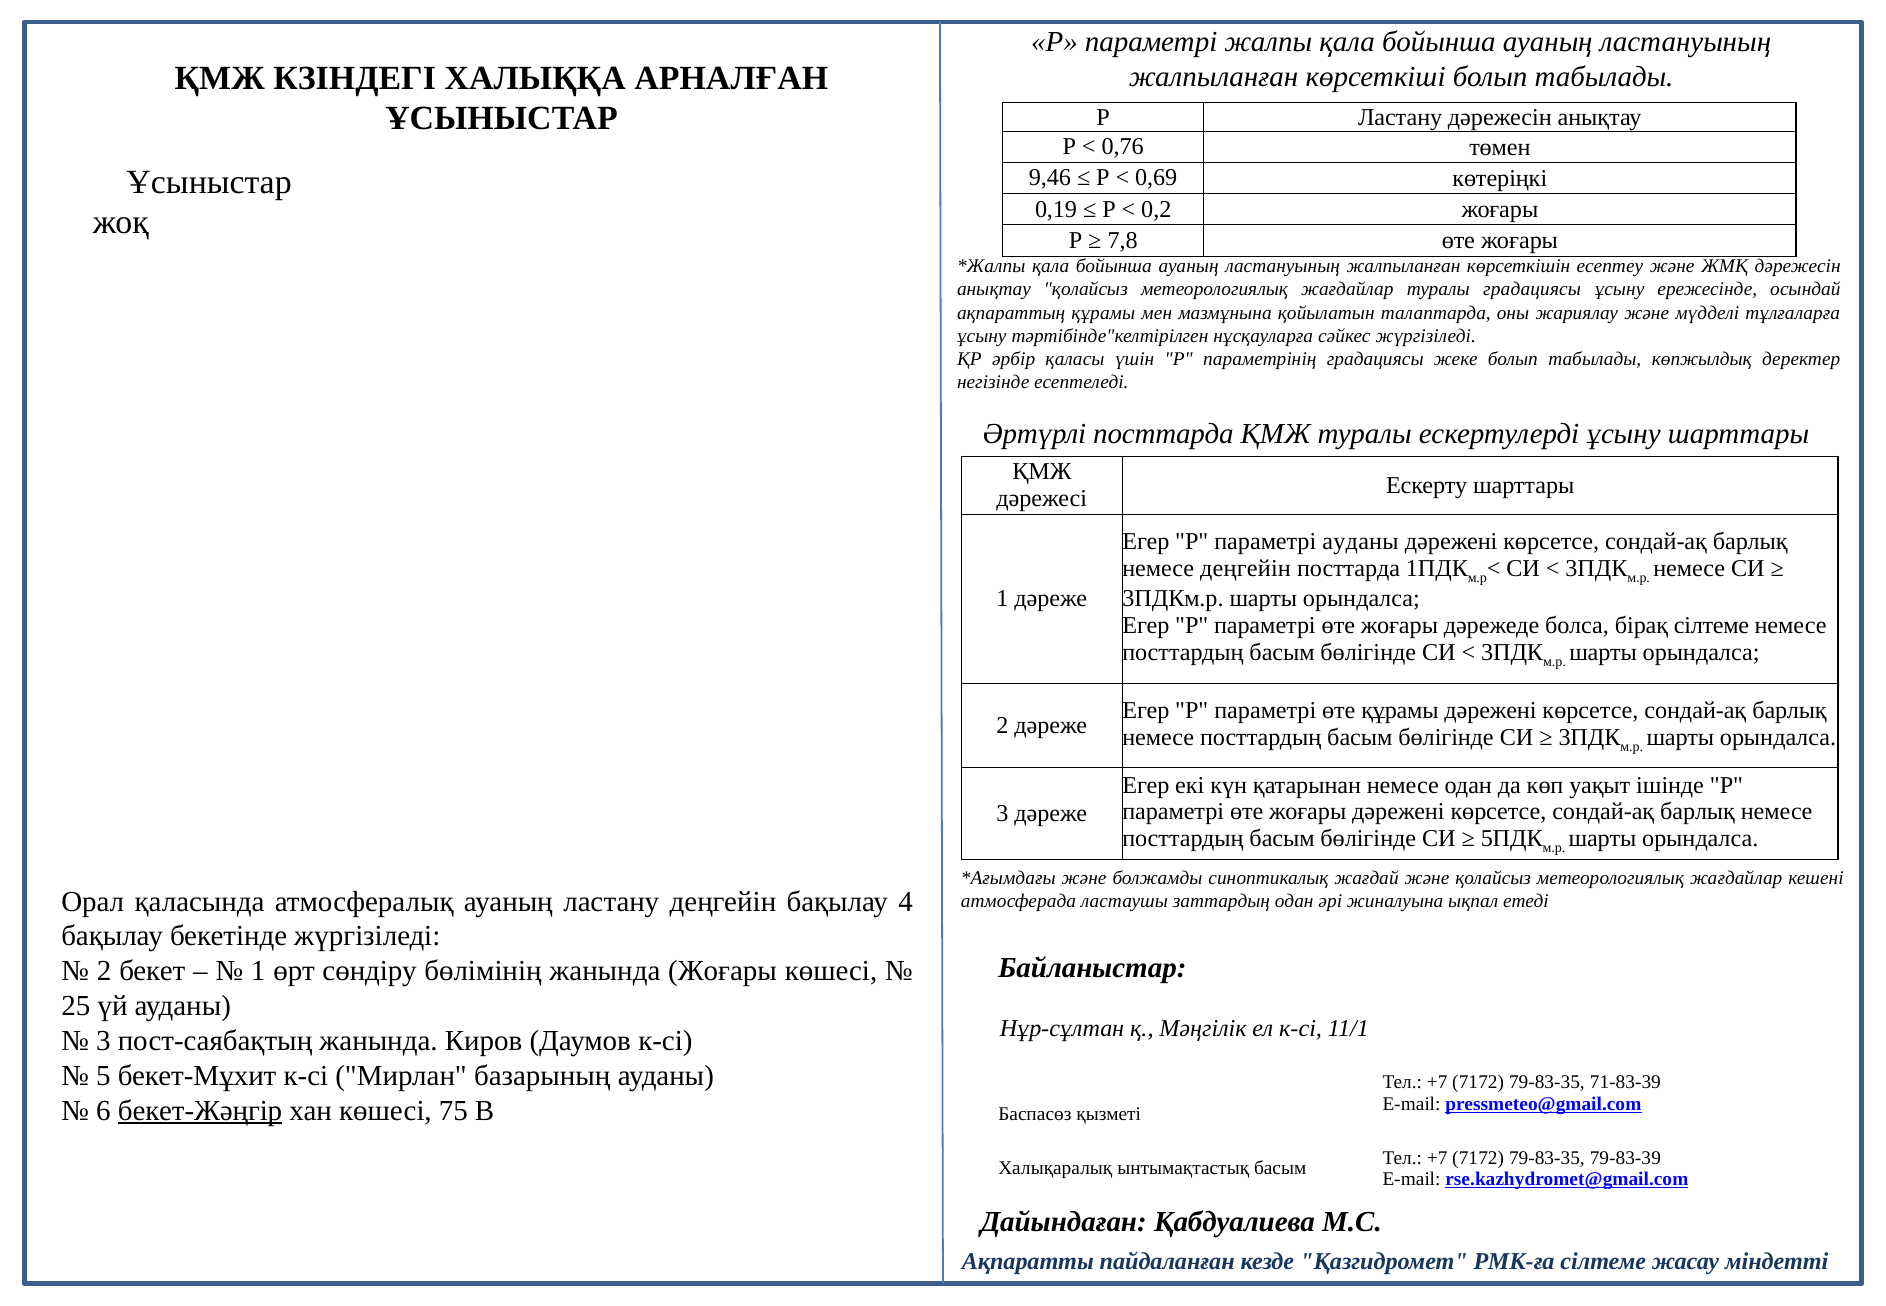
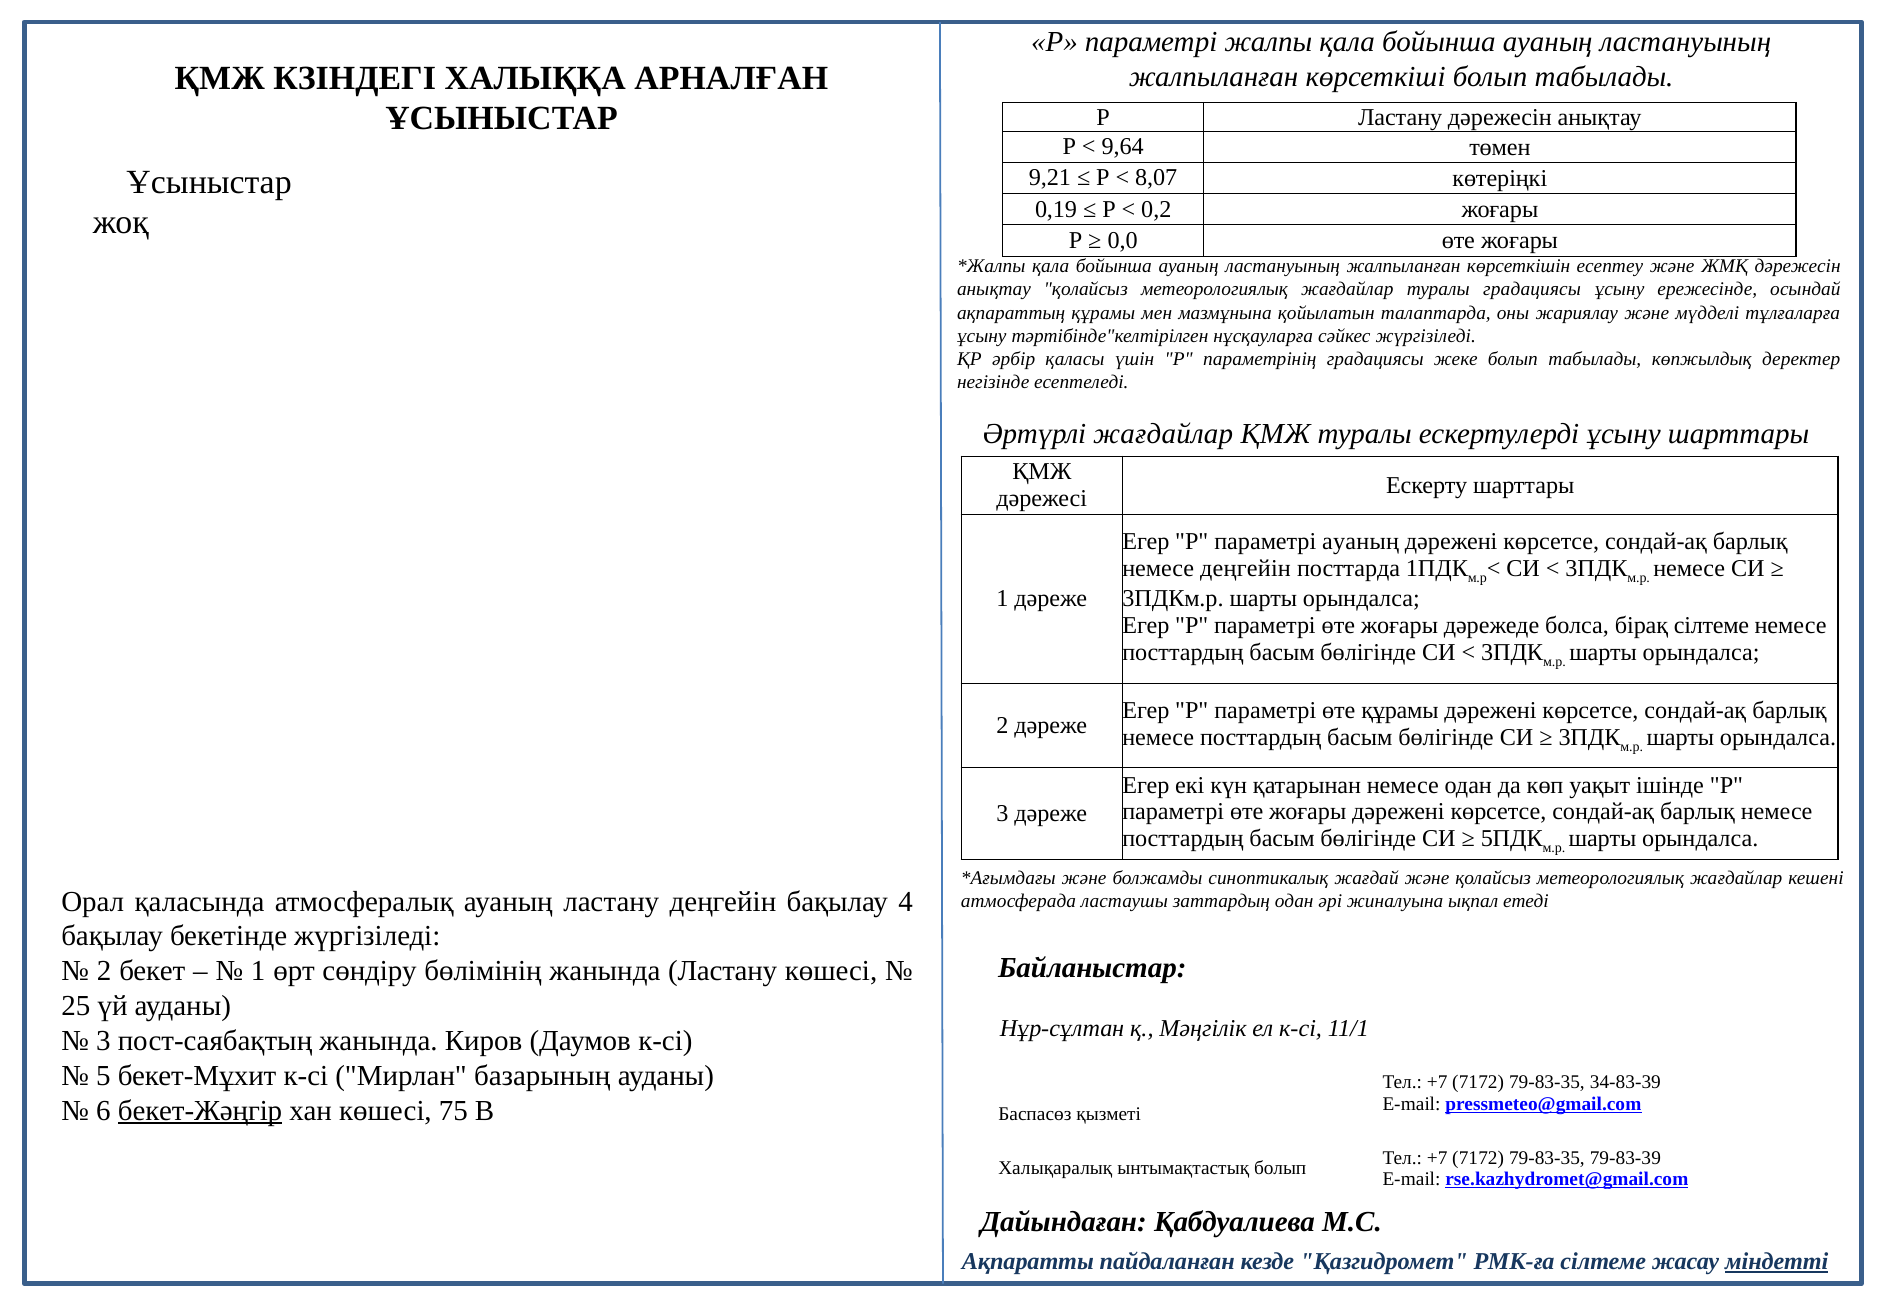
0,76: 0,76 -> 9,64 (1123, 147)
9,46: 9,46 -> 9,21 (1050, 178)
0,69: 0,69 -> 8,07 (1156, 178)
7,8: 7,8 -> 0,0 (1123, 240)
Әртүрлі посттарда: посттарда -> жағдайлар (1163, 434)
параметрі ауданы: ауданы -> ауаның (1361, 542)
жанында Жоғары: Жоғары -> Ластану (723, 971)
71-83-39: 71-83-39 -> 34-83-39 (1625, 1082)
ынтымақтастық басым: басым -> болып (1280, 1168)
міндетті underline: none -> present (1777, 1261)
